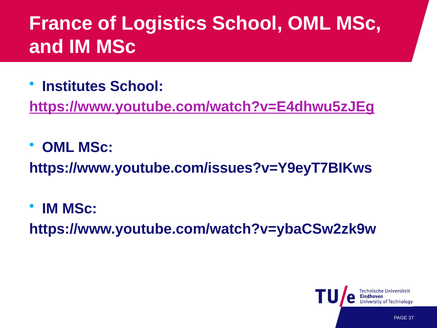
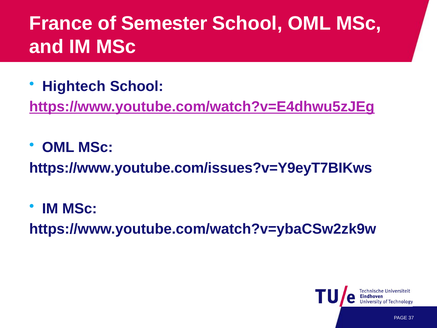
Logistics: Logistics -> Semester (164, 23)
Institutes: Institutes -> Hightech (74, 86)
